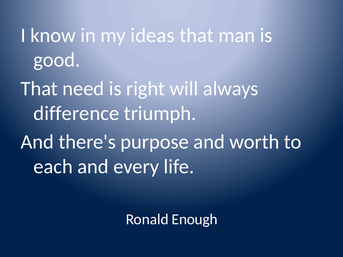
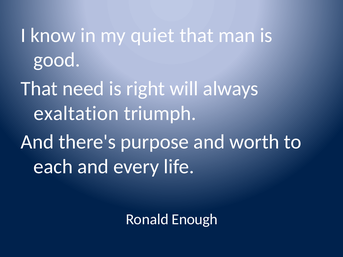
ideas: ideas -> quiet (153, 35)
difference: difference -> exaltation (76, 113)
